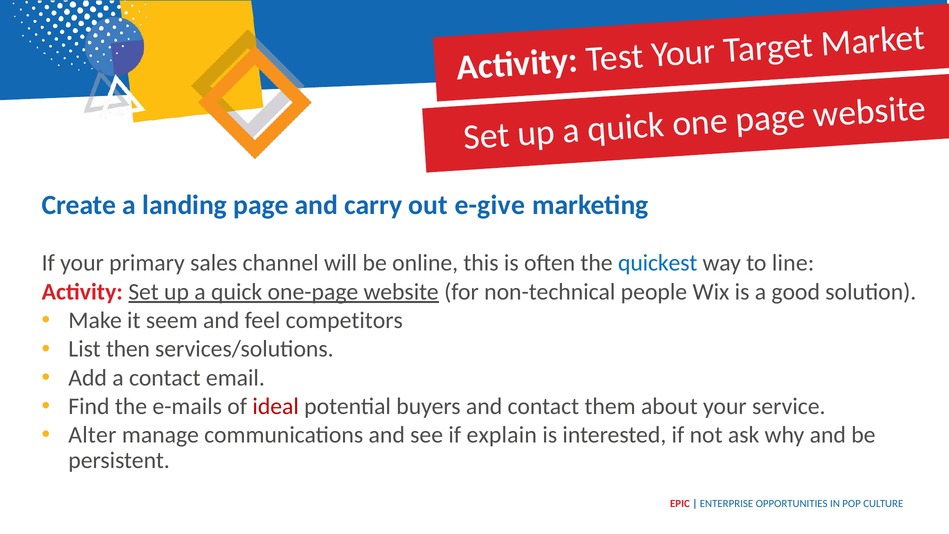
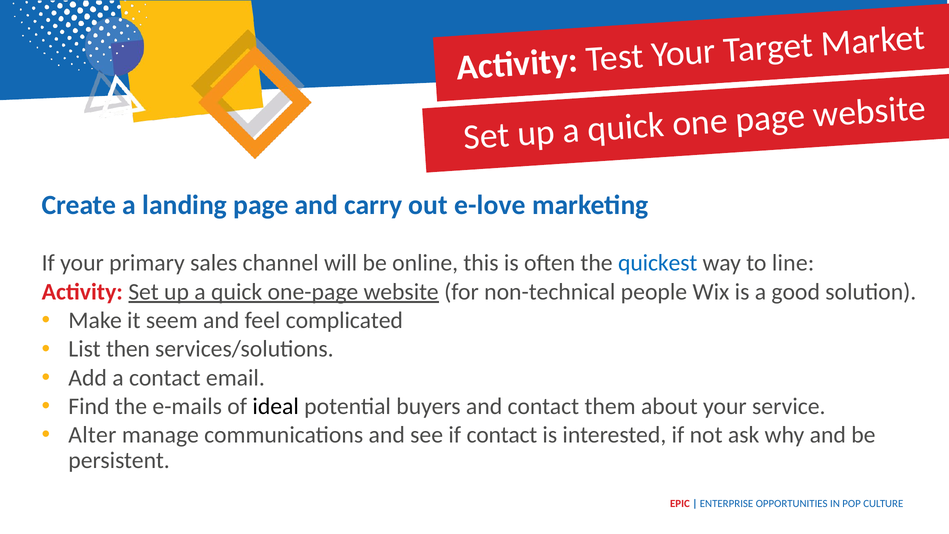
e-give: e-give -> e-love (490, 205)
competitors: competitors -> complicated (344, 320)
ideal colour: red -> black (276, 406)
if explain: explain -> contact (502, 435)
